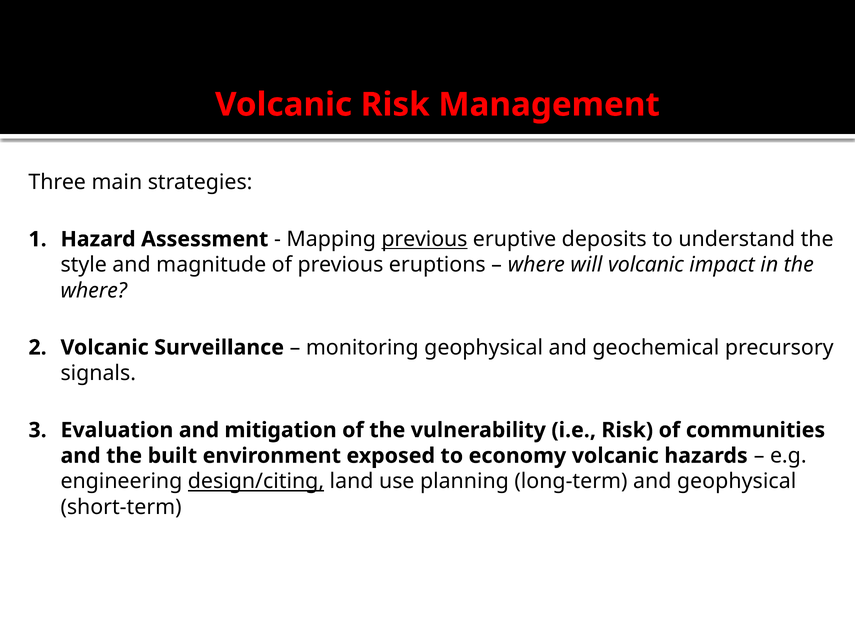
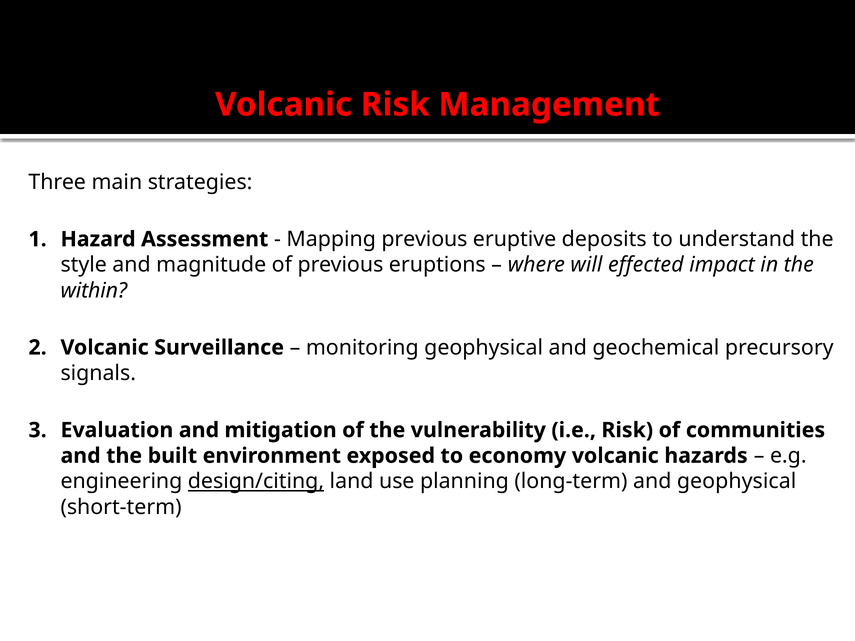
previous underline: present -> none (424, 239)
will volcanic: volcanic -> effected (646, 265)
where: where -> within (94, 291)
